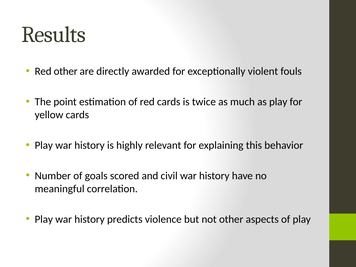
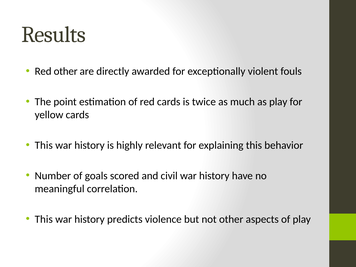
Play: Play -> This (44, 145)
Play: Play -> This (44, 219)
